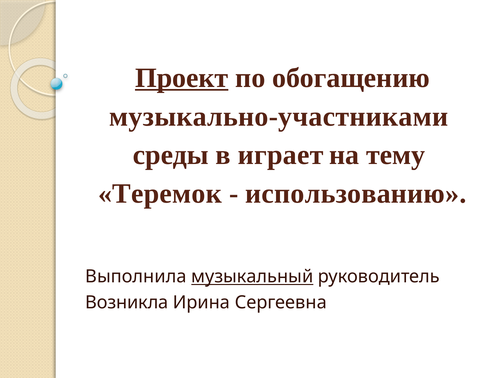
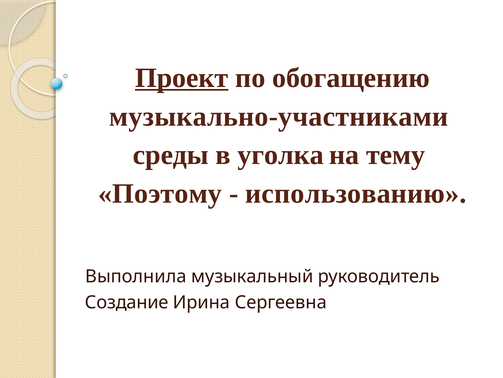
играет: играет -> уголка (281, 155)
Теремок: Теремок -> Поэтому (160, 193)
музыкальный underline: present -> none (252, 276)
Возникла: Возникла -> Создание (127, 302)
